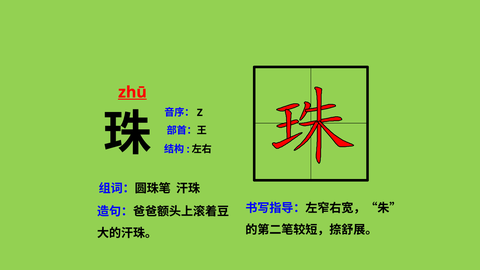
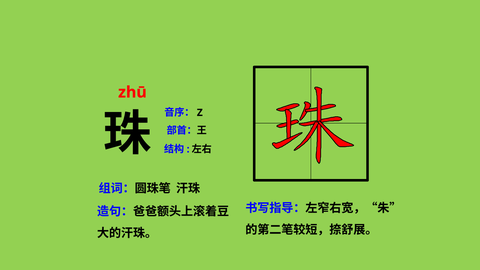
zhū underline: present -> none (132, 92)
